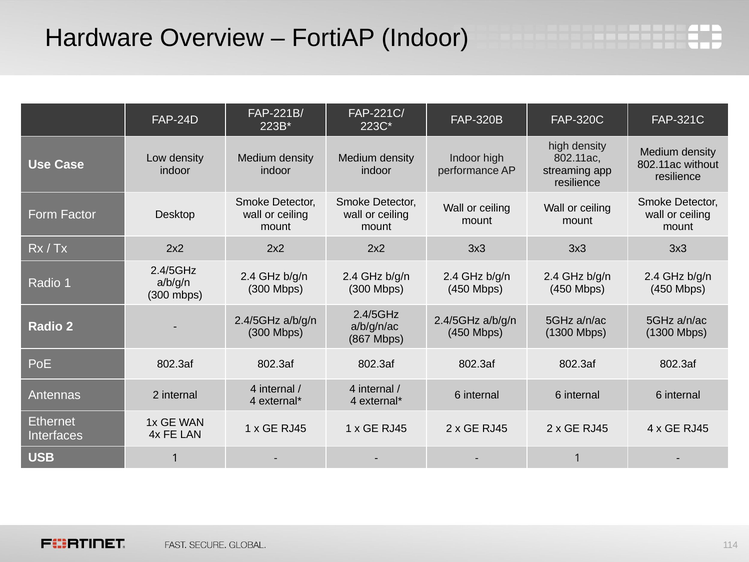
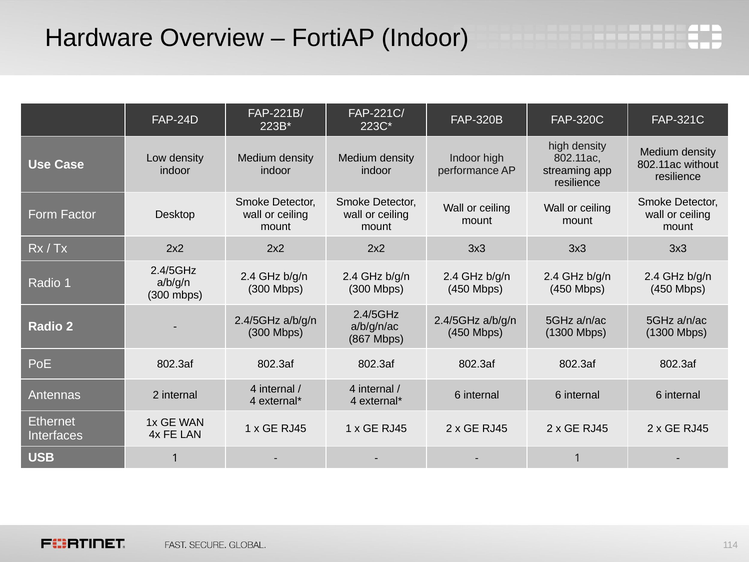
4: 4 -> 2 (650, 428)
